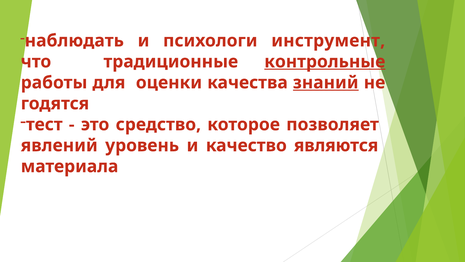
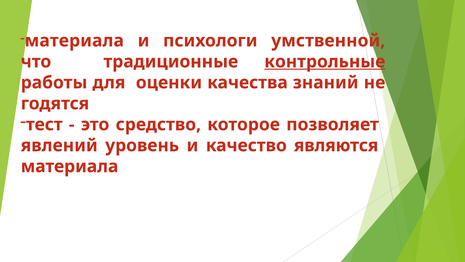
наблюдать: наблюдать -> материала (74, 41)
инструмент: инструмент -> умственной (328, 41)
знаний underline: present -> none (326, 82)
